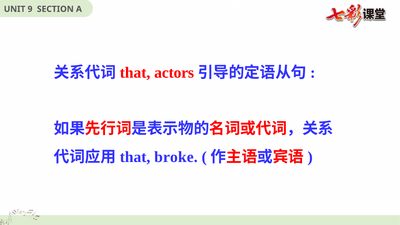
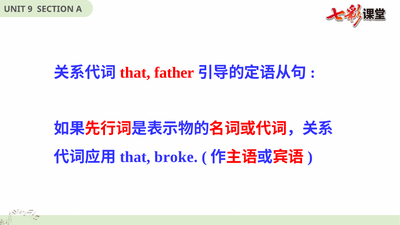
actors: actors -> father (174, 73)
